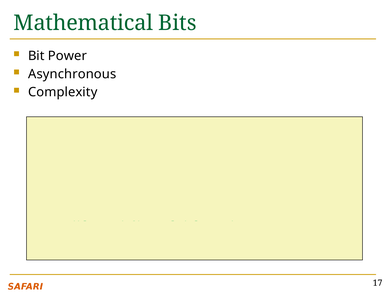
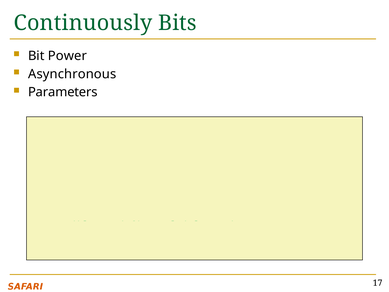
Mathematical: Mathematical -> Continuously (83, 23)
Complexity: Complexity -> Parameters (63, 92)
